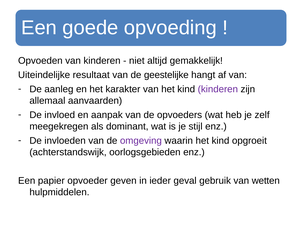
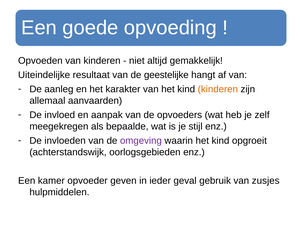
kinderen colour: purple -> orange (218, 89)
dominant: dominant -> bepaalde (127, 127)
papier: papier -> kamer (51, 181)
wetten: wetten -> zusjes (266, 181)
